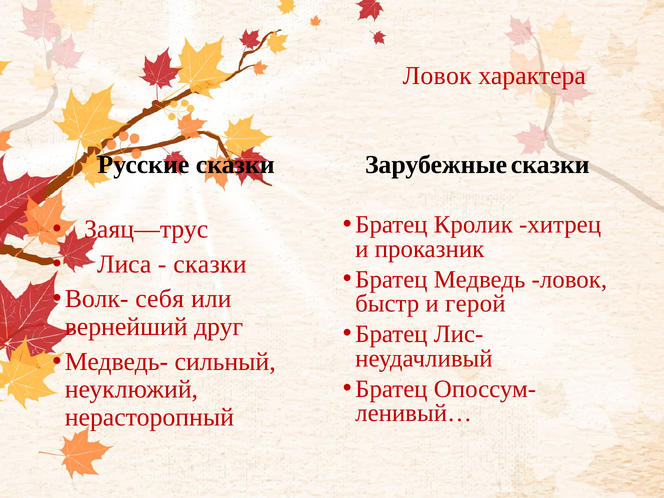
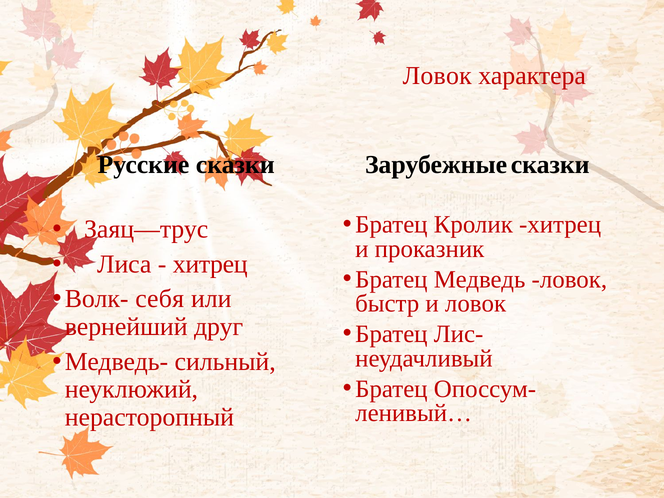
сказки: сказки -> хитрец (210, 264)
и герой: герой -> ловок (476, 304)
